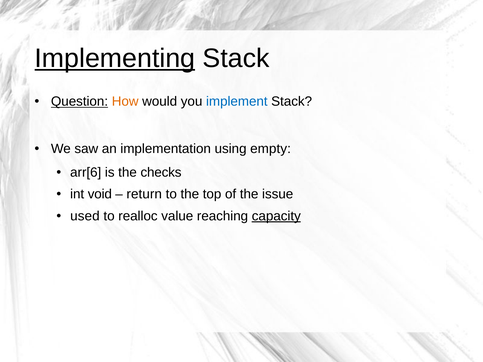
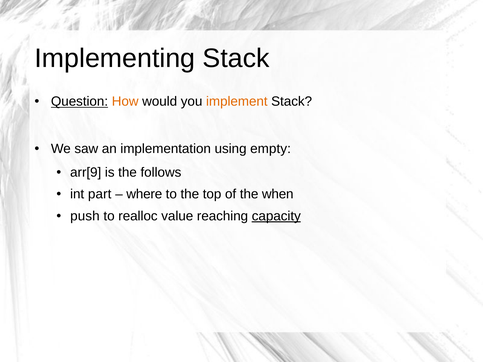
Implementing underline: present -> none (115, 58)
implement colour: blue -> orange (237, 102)
arr[6: arr[6 -> arr[9 (86, 172)
checks: checks -> follows (161, 172)
void: void -> part (100, 194)
return: return -> where (144, 194)
issue: issue -> when (278, 194)
used: used -> push (85, 216)
